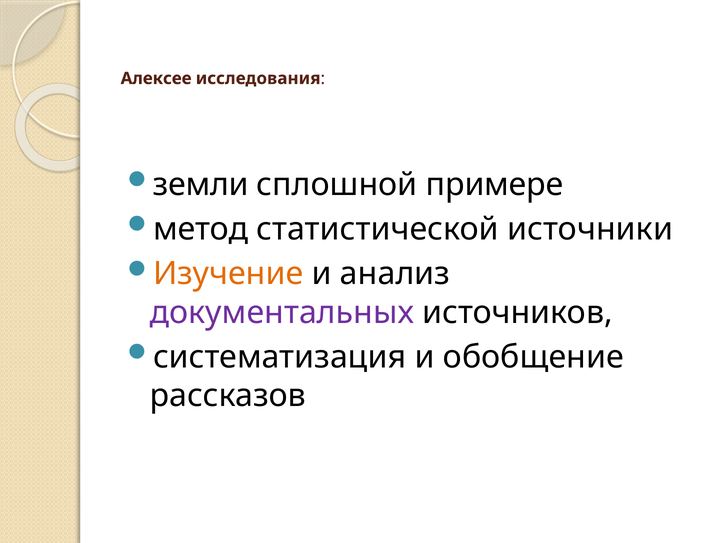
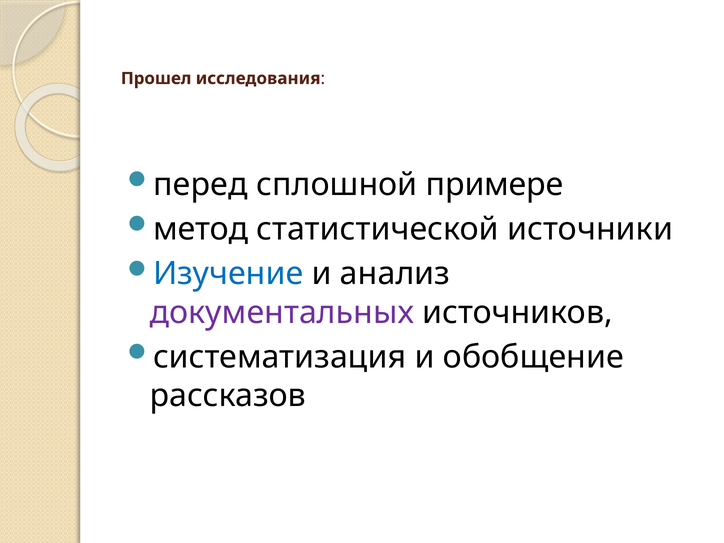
Алексее: Алексее -> Прошел (156, 78)
земли: земли -> перед (200, 184)
Изучение colour: orange -> blue (228, 274)
